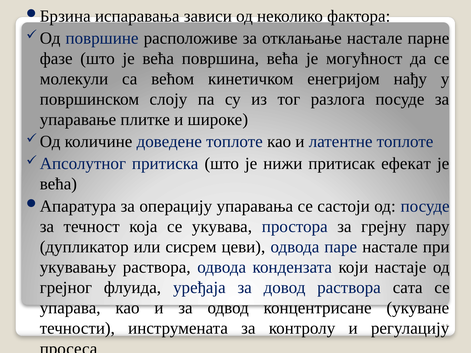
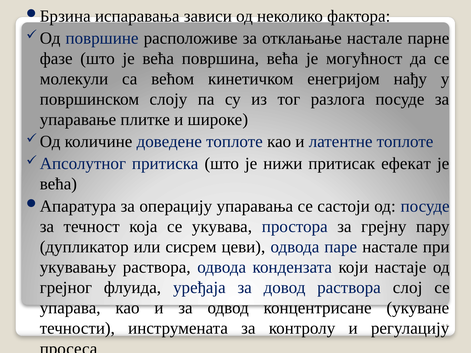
сата: сата -> слој (408, 288)
